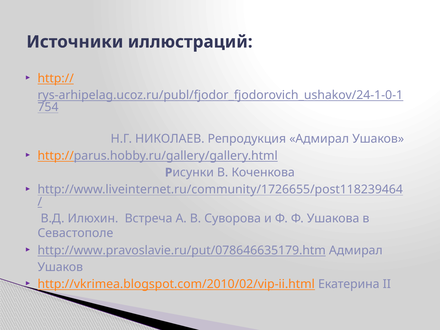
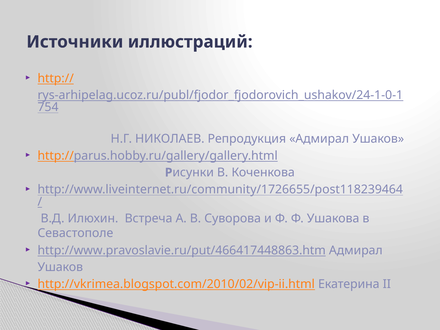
http://www.pravoslavie.ru/put/078646635179.htm: http://www.pravoslavie.ru/put/078646635179.htm -> http://www.pravoslavie.ru/put/466417448863.htm (182, 250)
